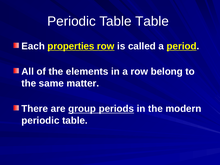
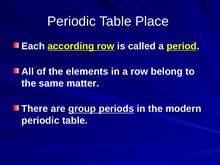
Table Table: Table -> Place (152, 21)
properties: properties -> according (71, 46)
